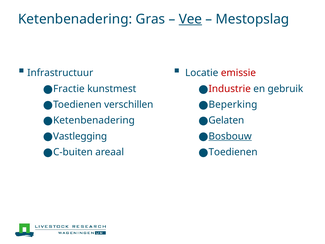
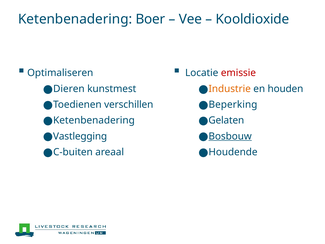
Gras: Gras -> Boer (150, 19)
Vee underline: present -> none (190, 19)
Mestopslag: Mestopslag -> Kooldioxide (253, 19)
Infrastructuur: Infrastructuur -> Optimaliseren (60, 73)
Fractie: Fractie -> Dieren (69, 89)
Industrie colour: red -> orange (230, 89)
gebruik: gebruik -> houden (285, 89)
Toedienen: Toedienen -> Houdende (233, 152)
